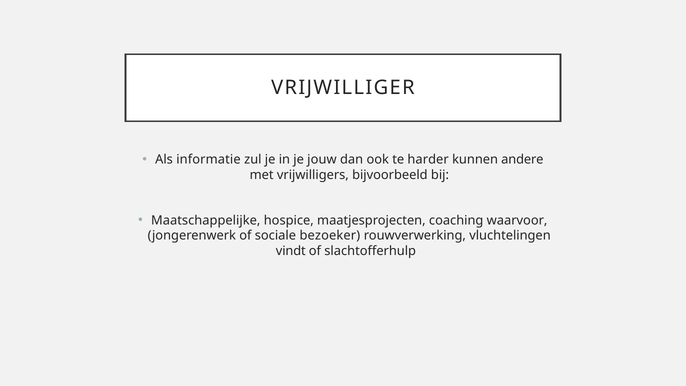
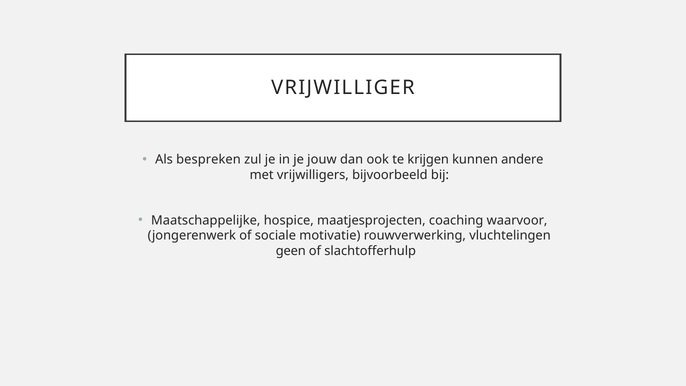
informatie: informatie -> bespreken (208, 160)
harder: harder -> krijgen (428, 160)
bezoeker: bezoeker -> motivatie (330, 236)
vindt: vindt -> geen (291, 251)
